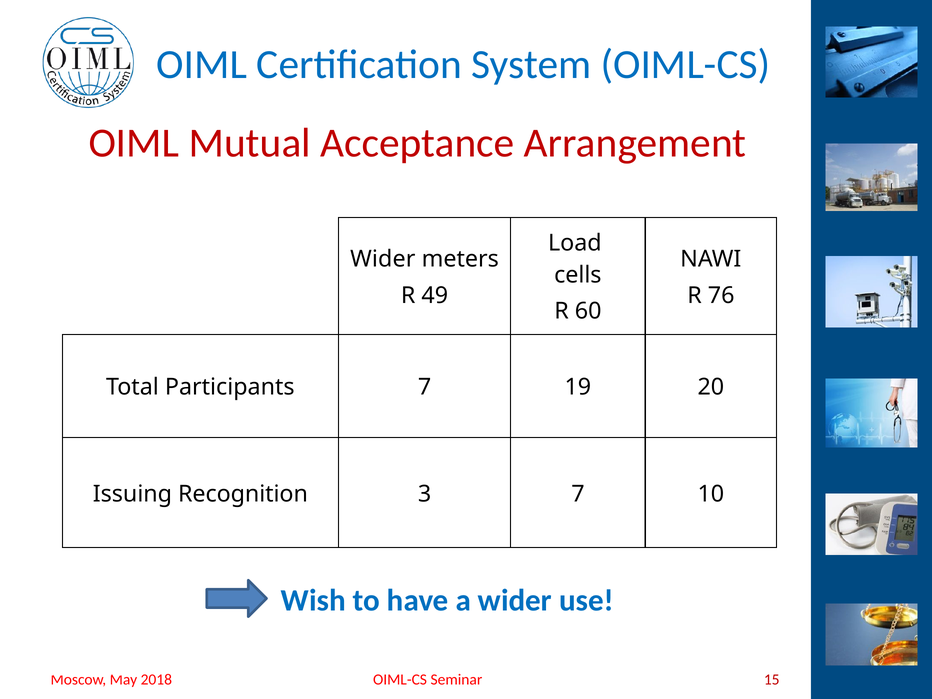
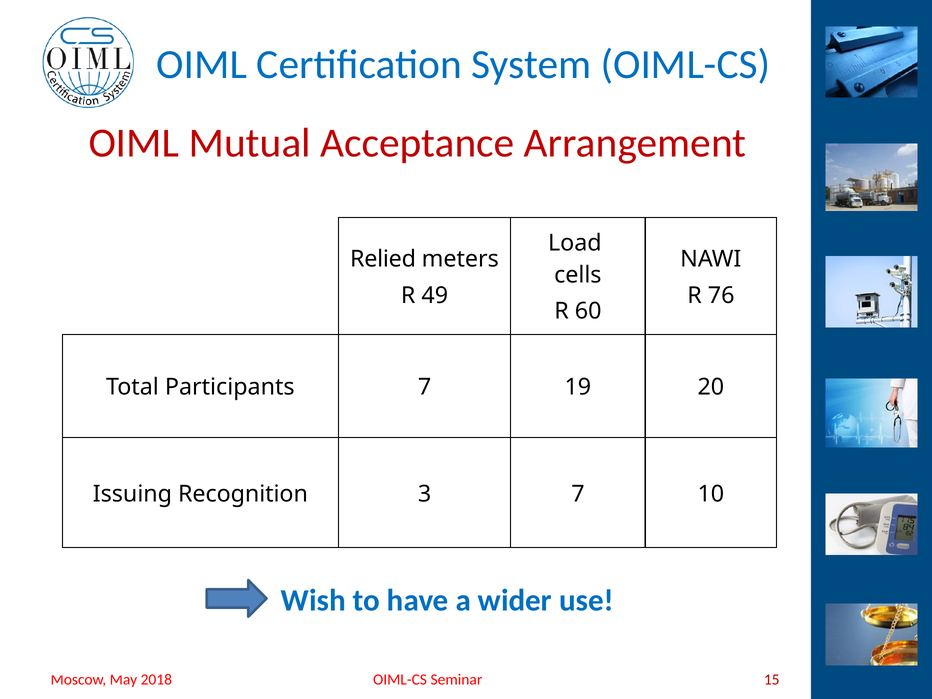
Wider: Wider -> Relied (383, 259)
